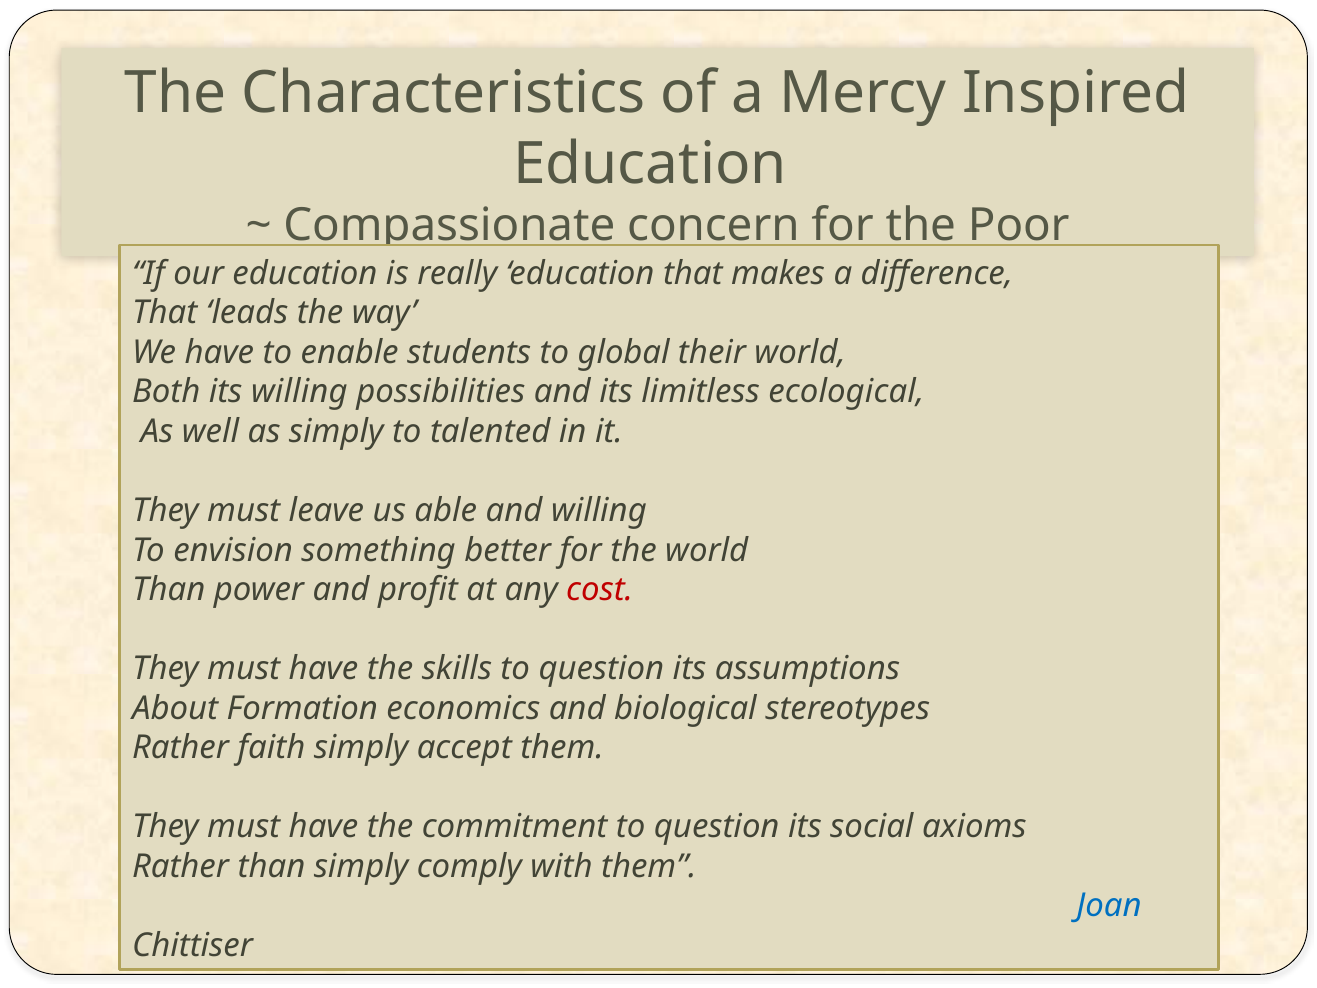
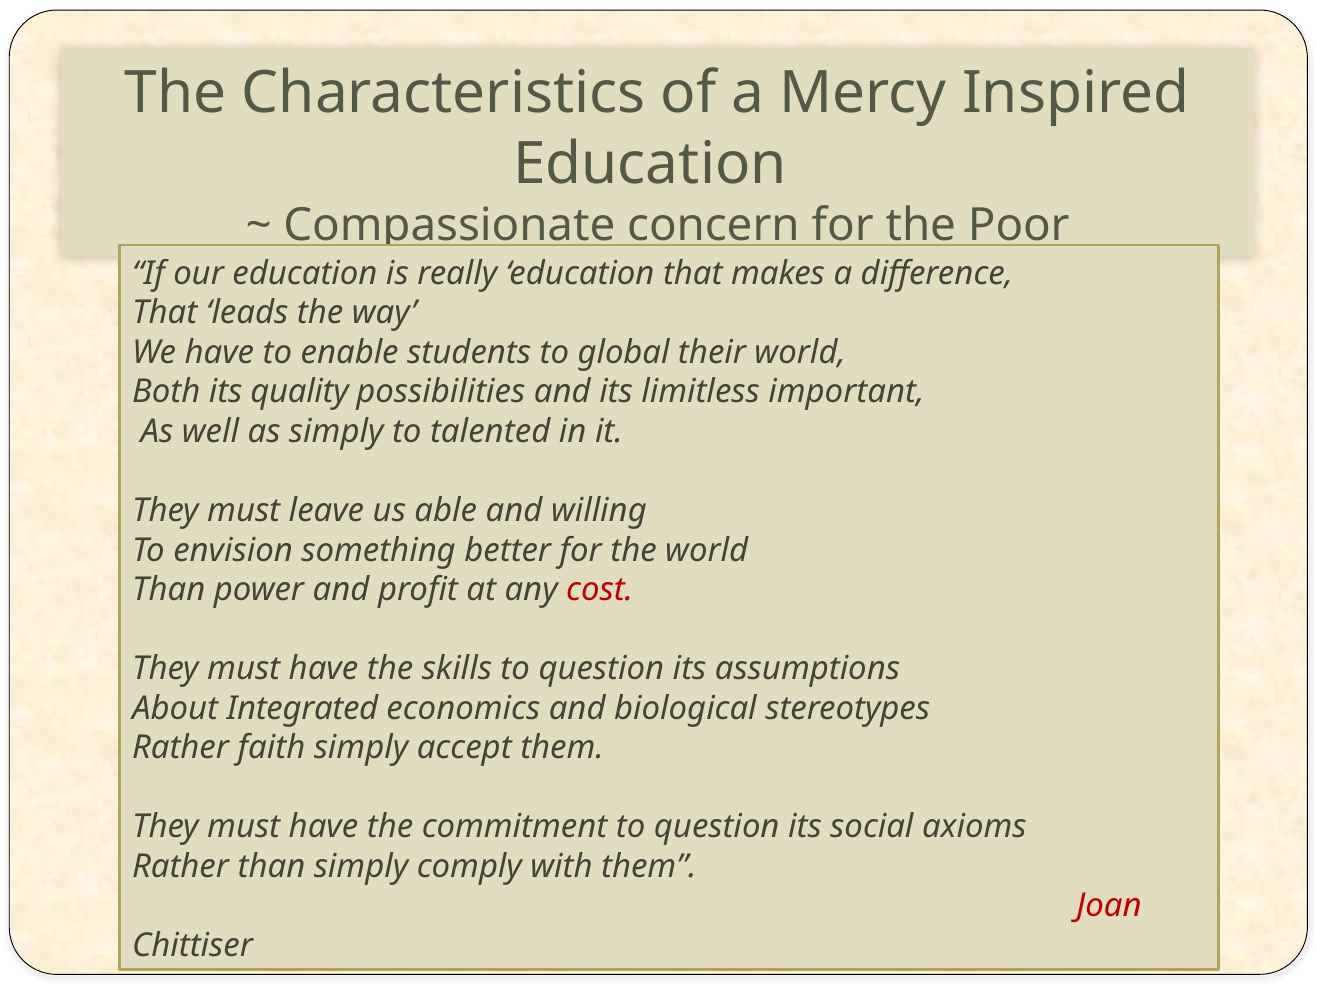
its willing: willing -> quality (300, 392)
ecological: ecological -> important (846, 392)
Formation: Formation -> Integrated (302, 708)
Joan colour: blue -> red (1109, 906)
